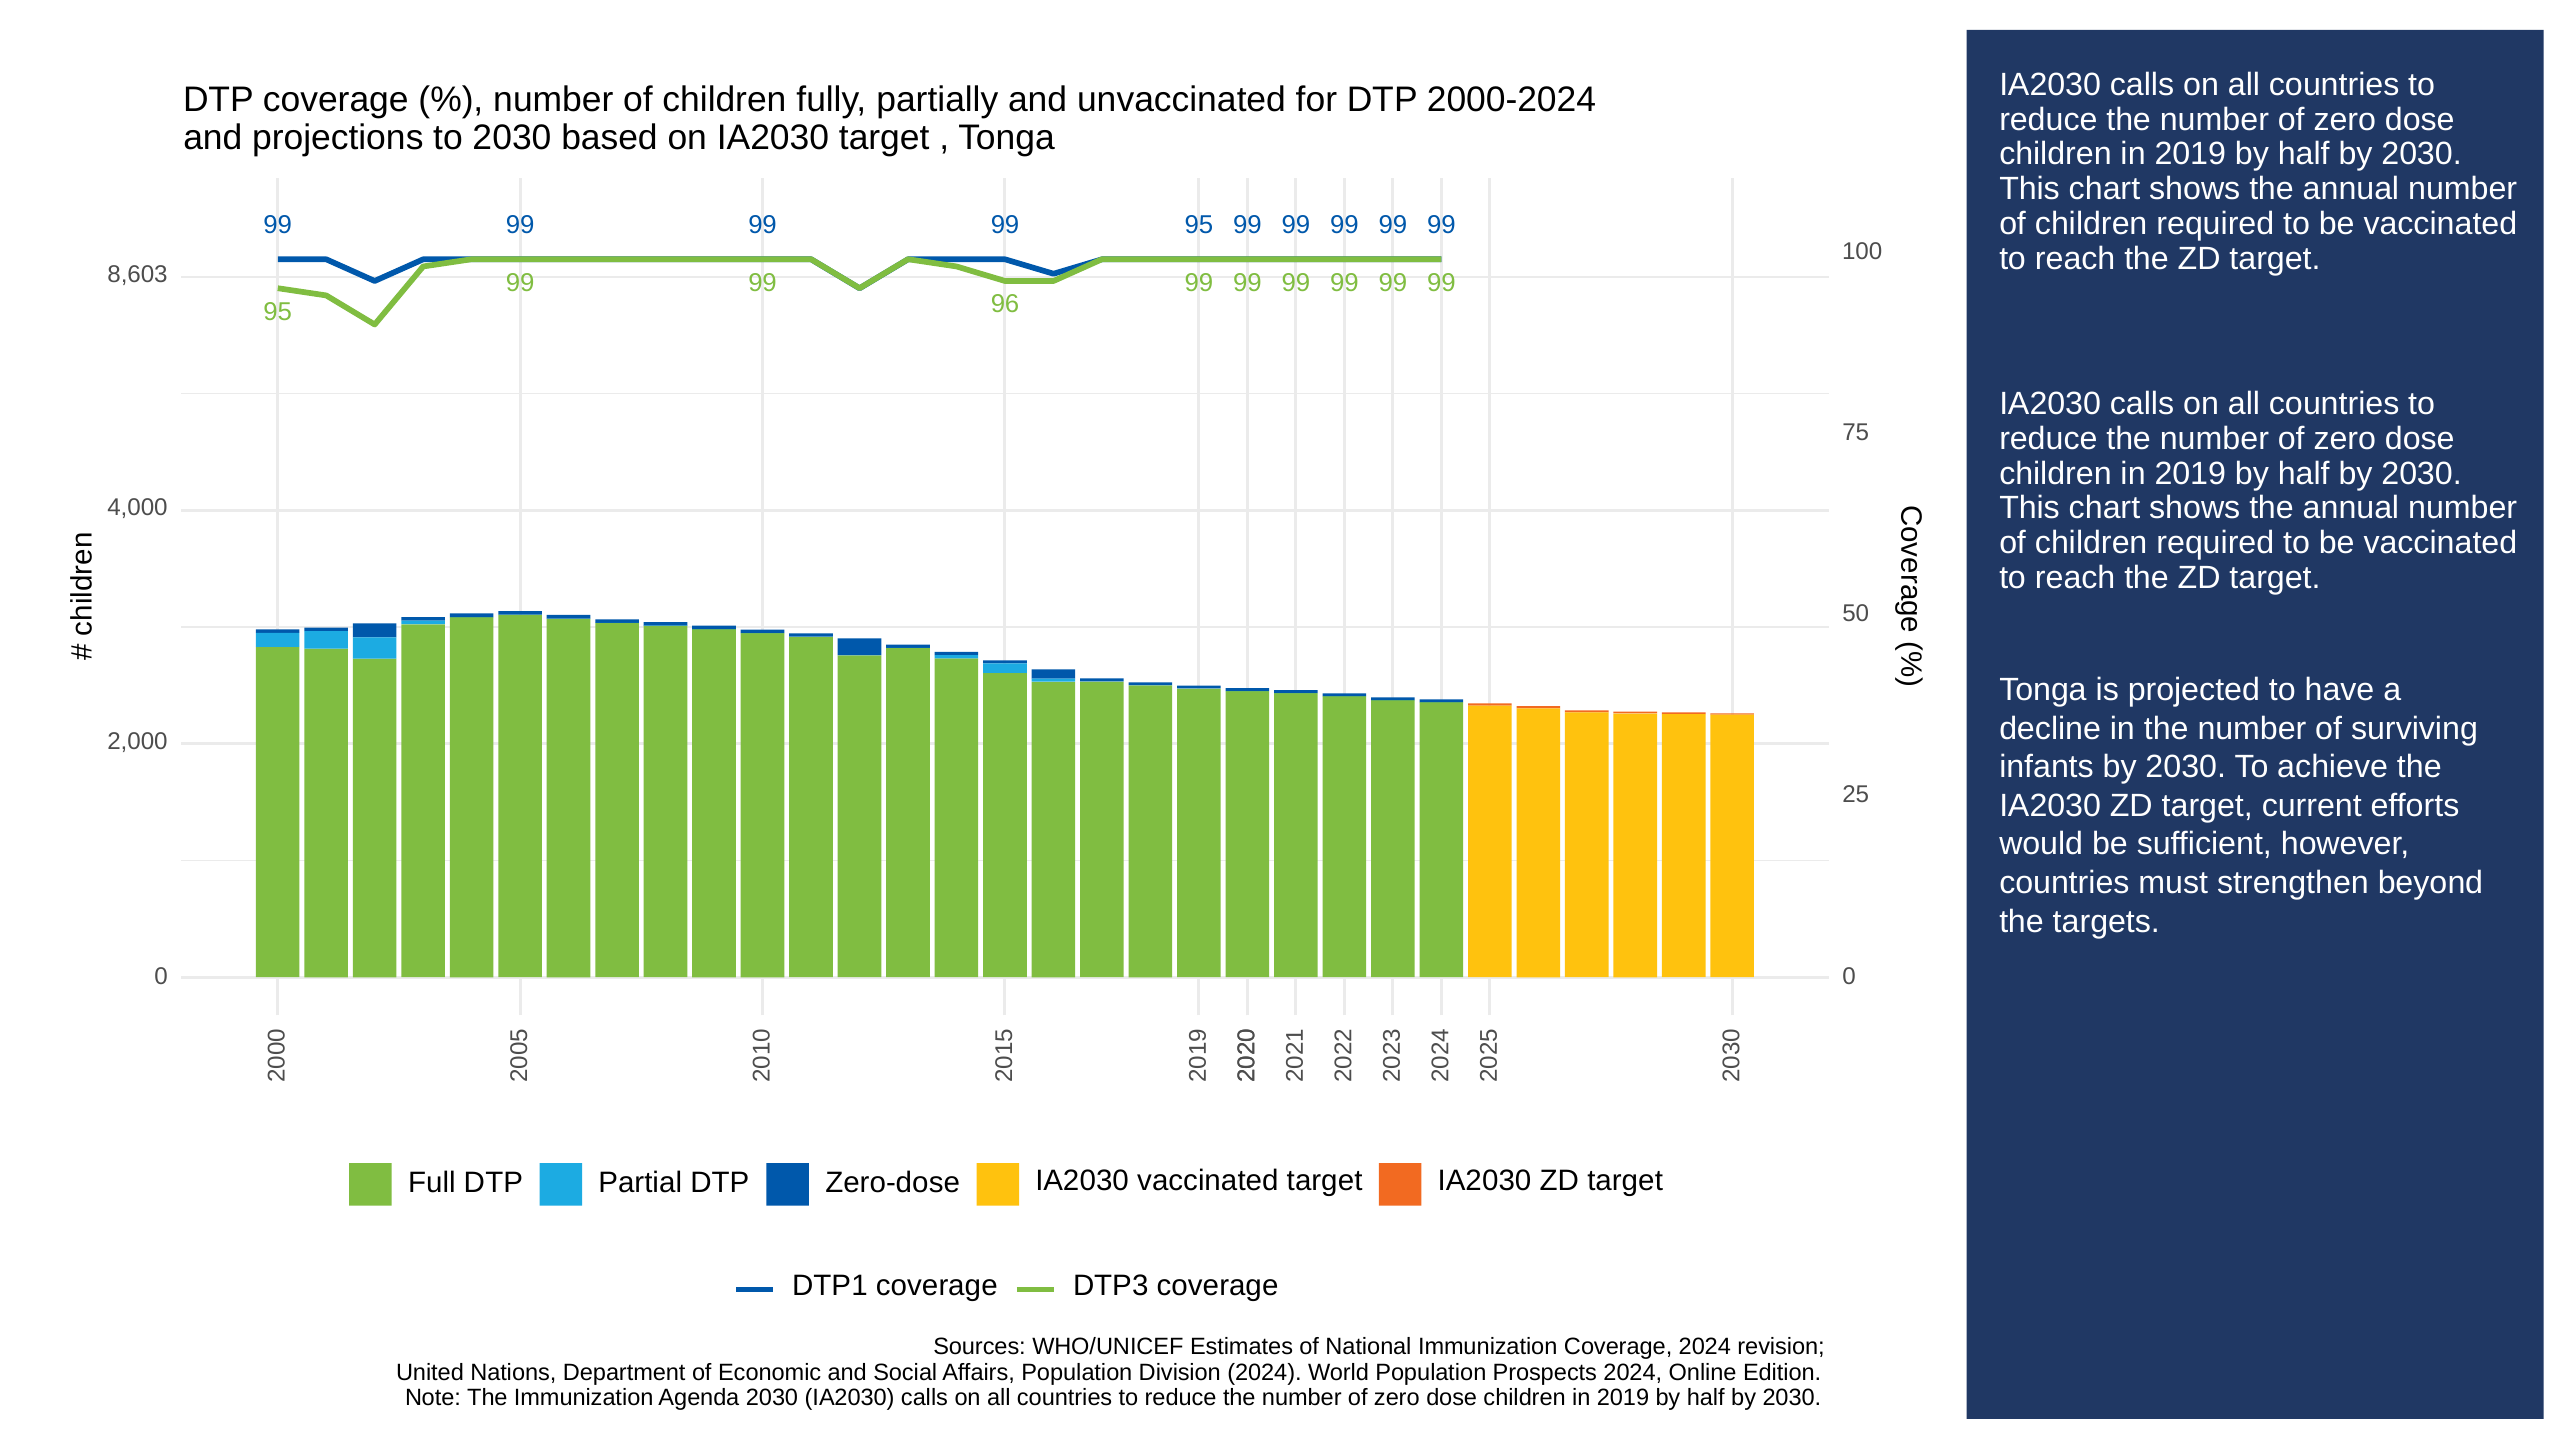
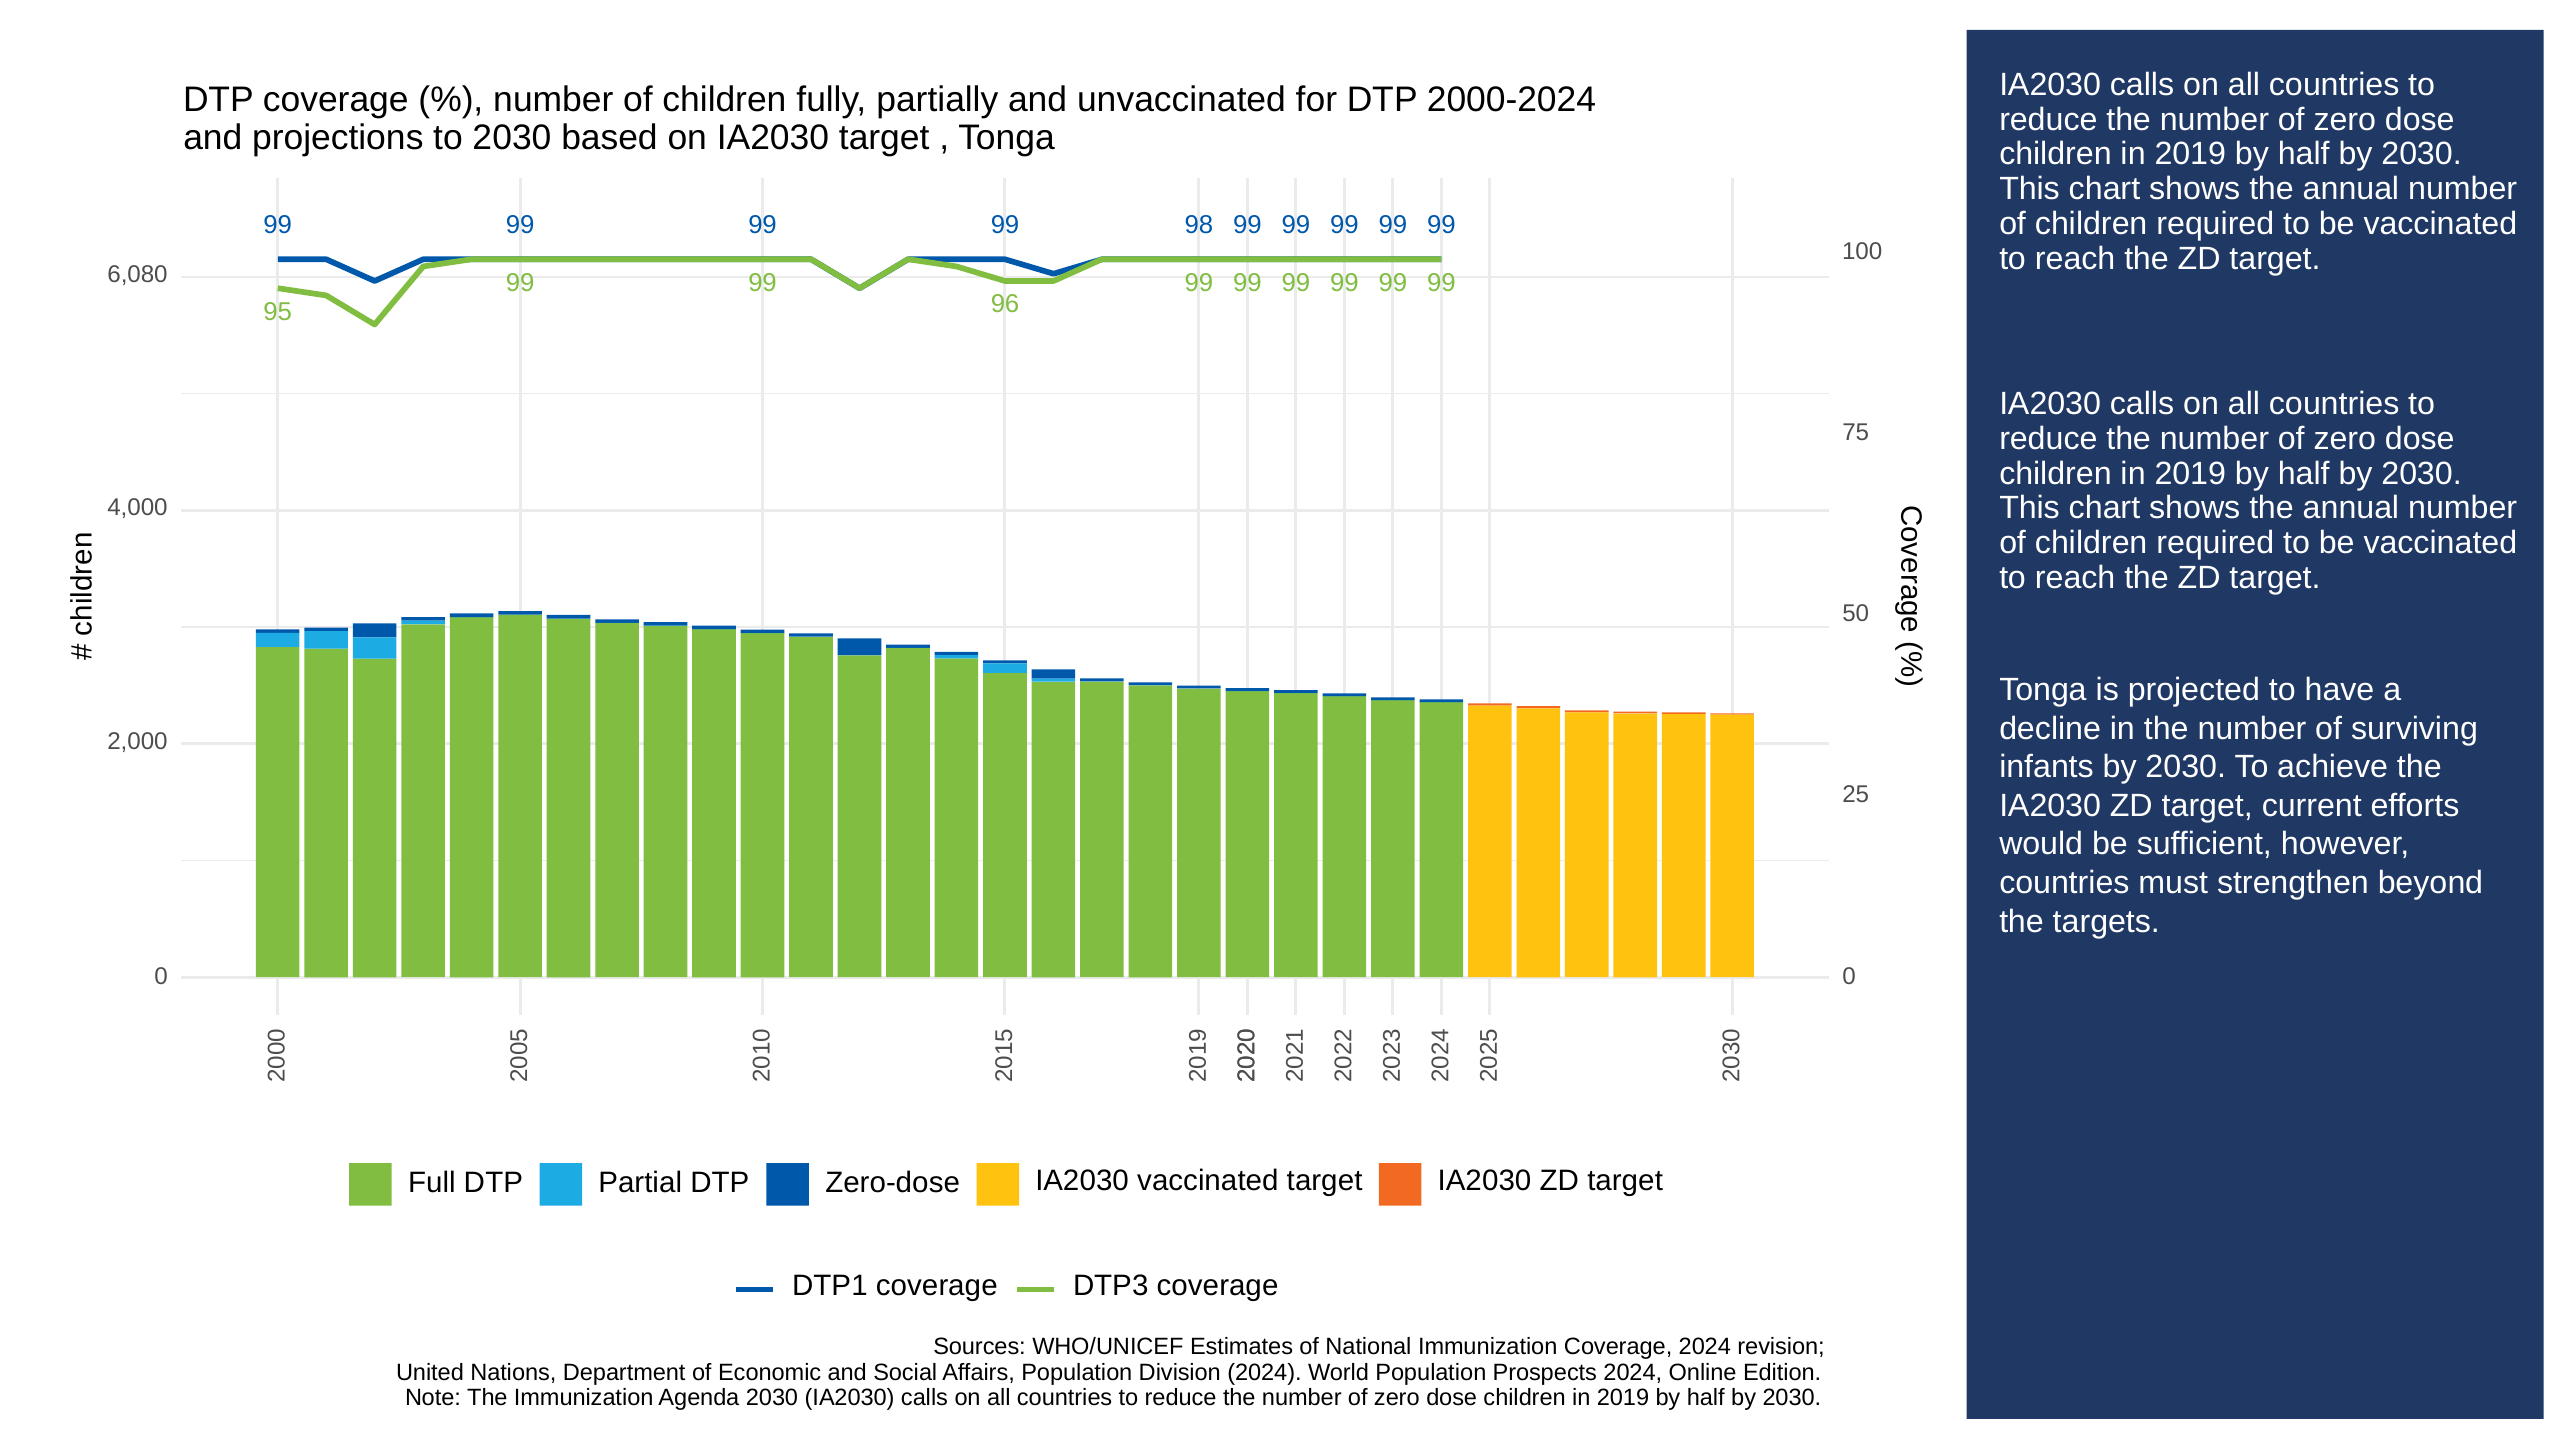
95: 95 -> 98 (1199, 225)
8,603: 8,603 -> 6,080 (138, 275)
